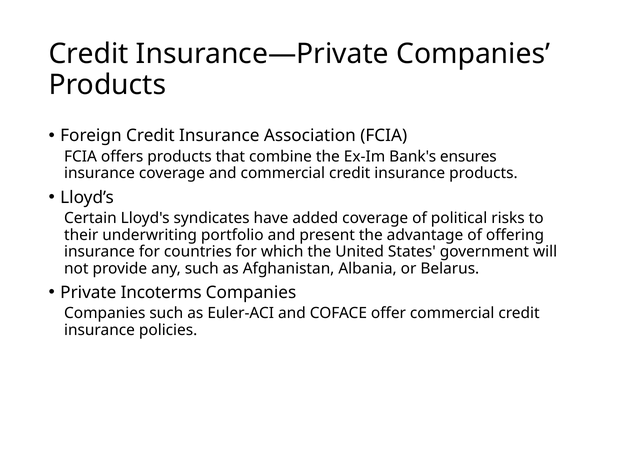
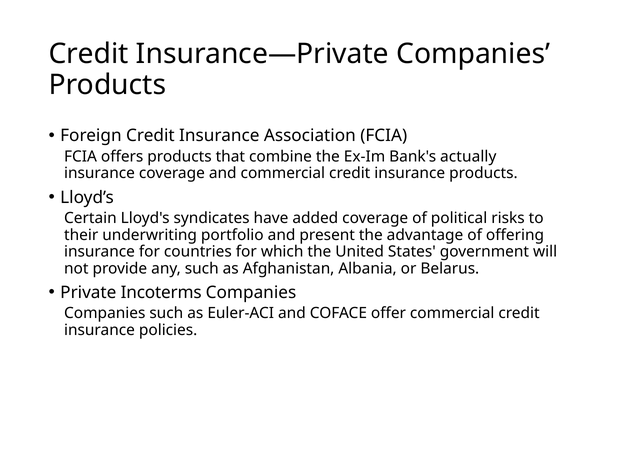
ensures: ensures -> actually (468, 156)
